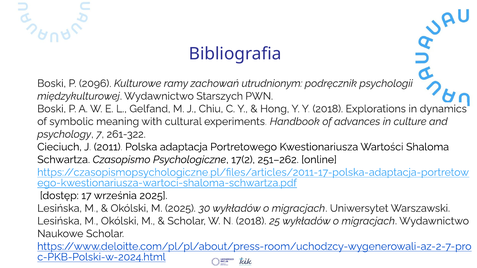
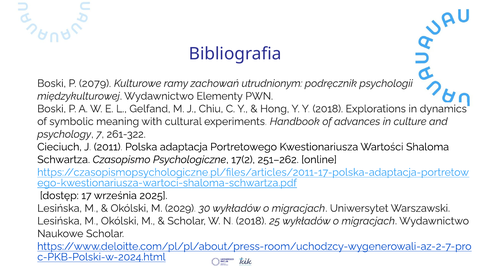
2096: 2096 -> 2079 (95, 84)
Starszych: Starszych -> Elementy (220, 96)
M 2025: 2025 -> 2029 (180, 209)
